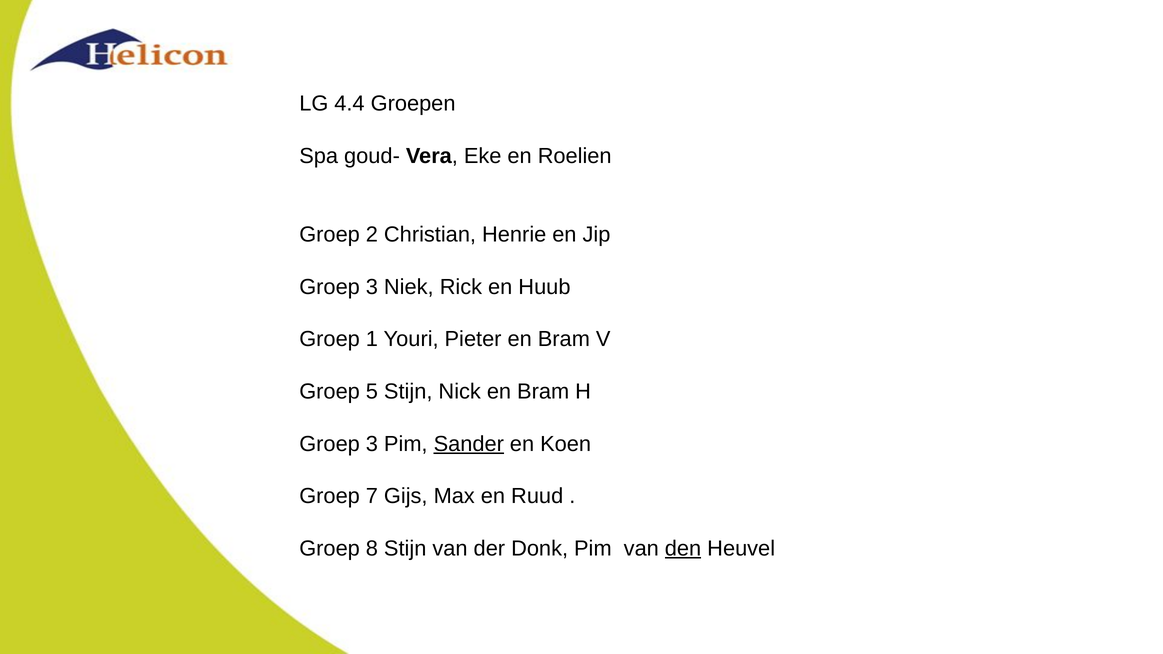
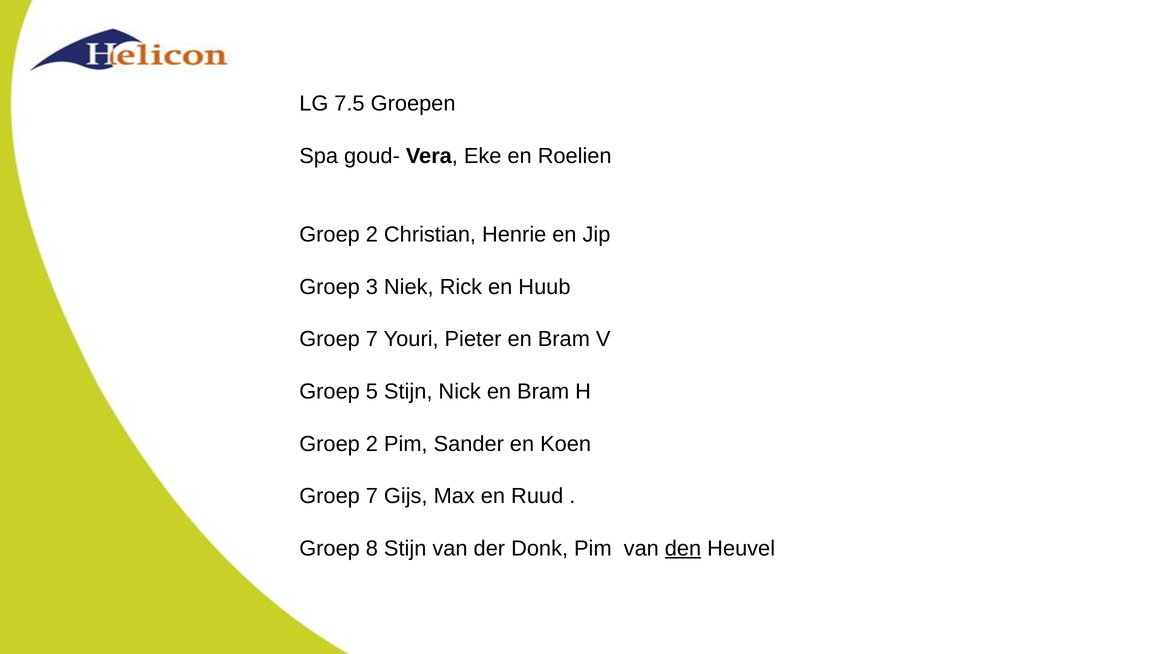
4.4: 4.4 -> 7.5 (349, 104)
1: 1 -> 7 (372, 339)
3: 3 -> 2 (372, 444)
Sander underline: present -> none (469, 444)
